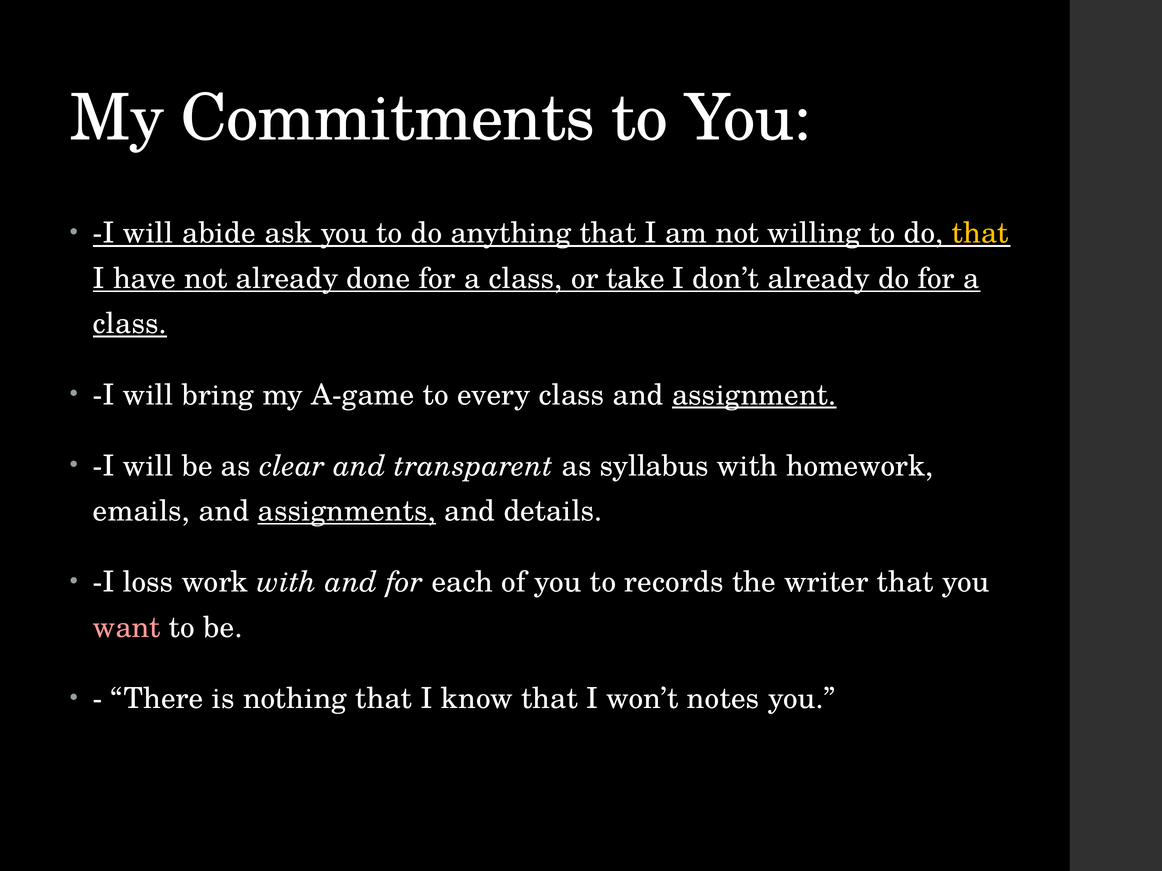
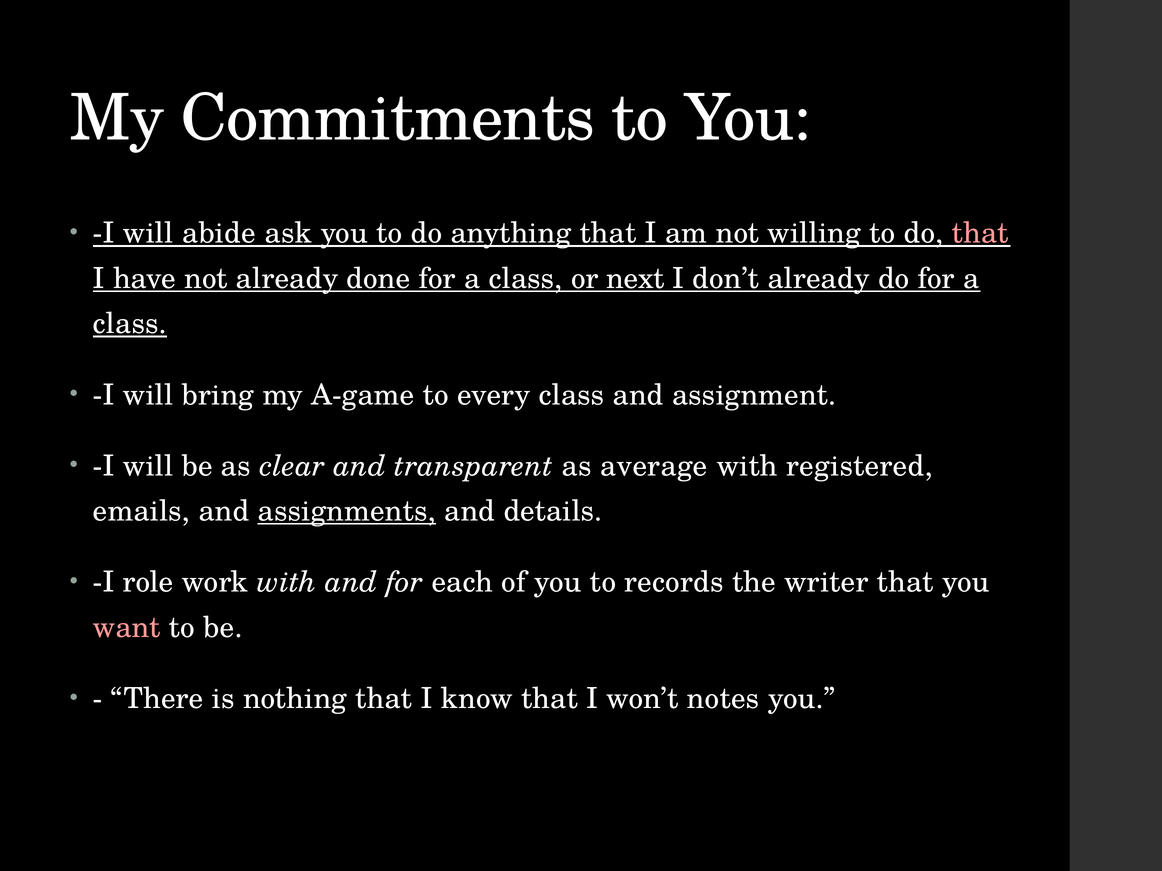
that colour: yellow -> pink (980, 233)
take: take -> next (636, 279)
assignment underline: present -> none (754, 395)
syllabus: syllabus -> average (654, 466)
homework: homework -> registered (860, 466)
loss: loss -> role (148, 583)
